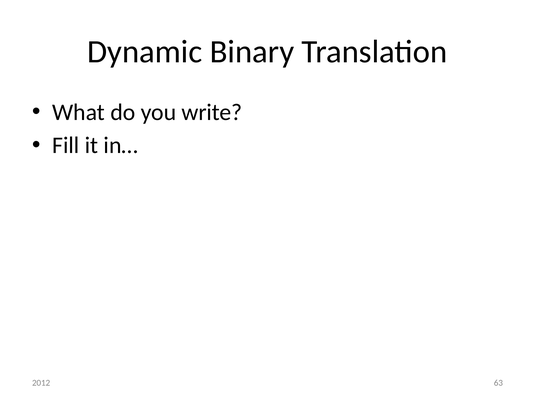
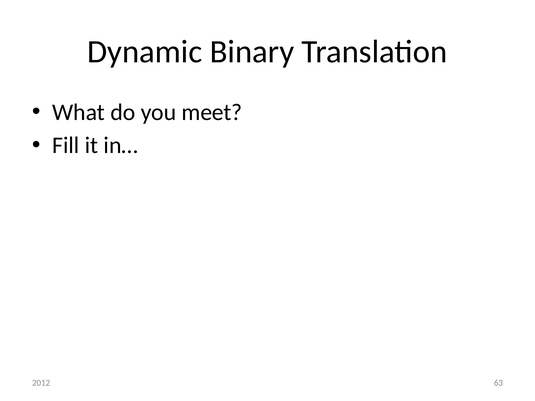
write: write -> meet (212, 112)
